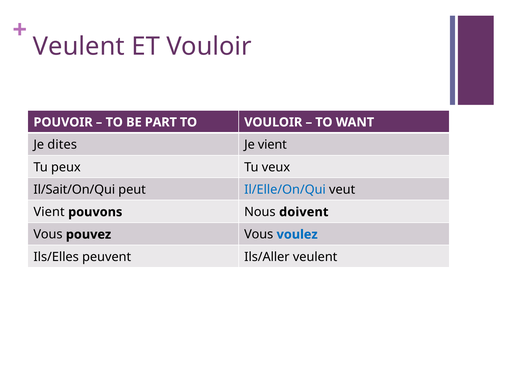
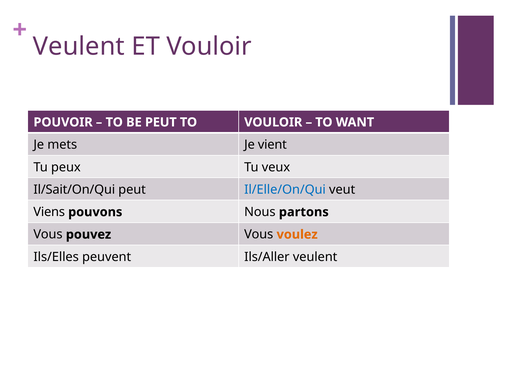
BE PART: PART -> PEUT (161, 122)
dites: dites -> mets (62, 145)
Vient: Vient -> Viens (49, 212)
doivent: doivent -> partons (304, 212)
voulez colour: blue -> orange (297, 235)
